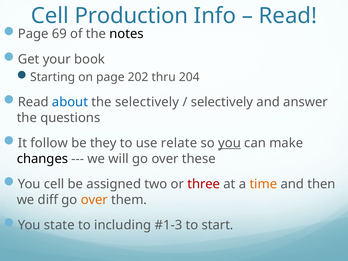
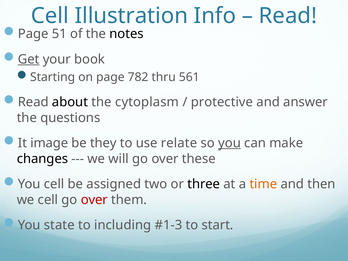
Production: Production -> Illustration (131, 16)
69: 69 -> 51 (59, 34)
Get underline: none -> present (29, 59)
202: 202 -> 782 (138, 77)
204: 204 -> 561 (189, 77)
about colour: blue -> black (70, 102)
the selectively: selectively -> cytoplasm (147, 102)
selectively: selectively -> protective (222, 102)
follow: follow -> image (49, 143)
three colour: red -> black (204, 184)
we diff: diff -> cell (48, 200)
over colour: orange -> red (94, 200)
